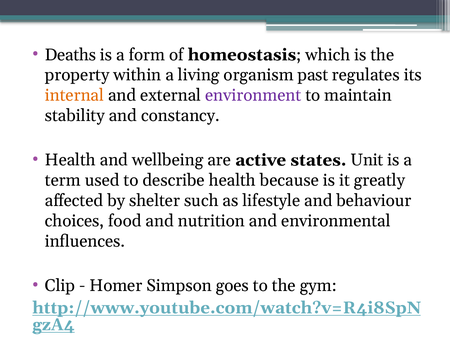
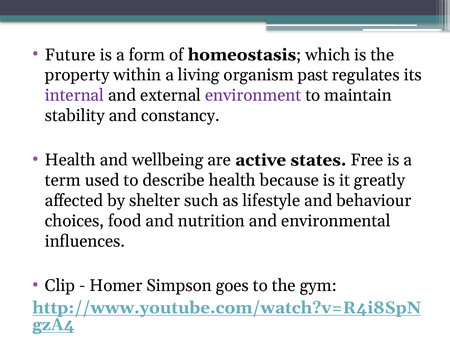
Deaths: Deaths -> Future (70, 55)
internal colour: orange -> purple (74, 95)
Unit: Unit -> Free (367, 160)
